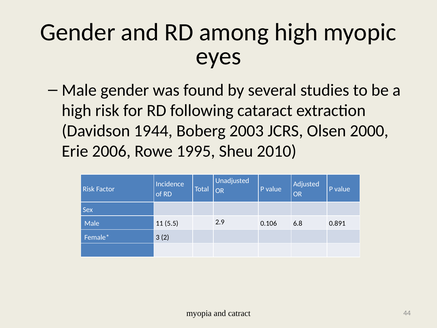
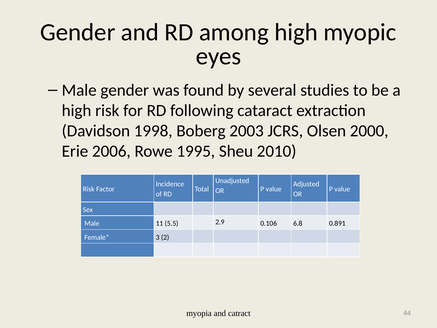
1944: 1944 -> 1998 (153, 131)
